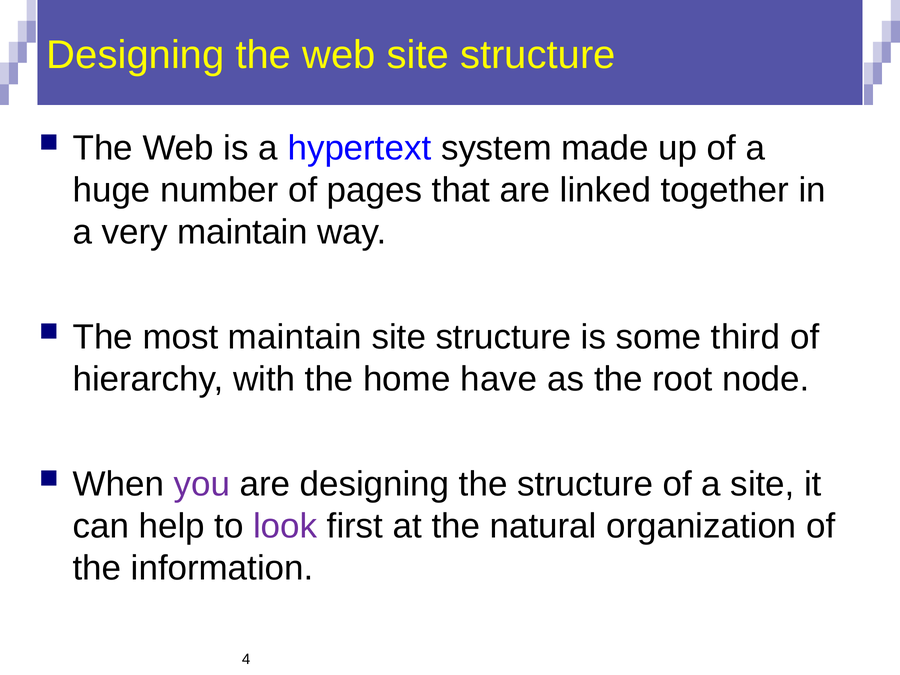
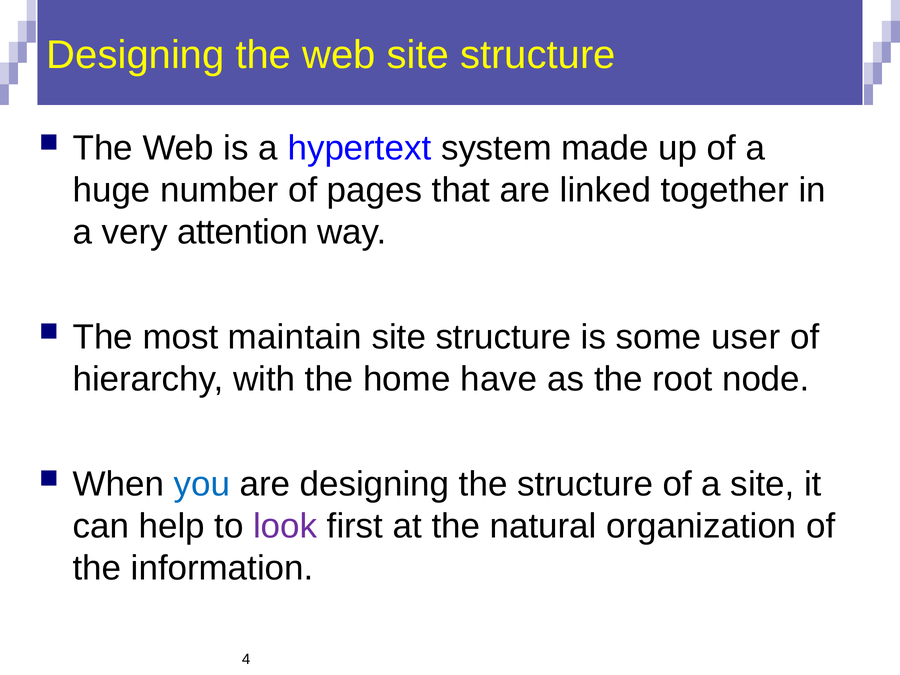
very maintain: maintain -> attention (243, 232)
third: third -> user (746, 337)
you colour: purple -> blue (202, 484)
